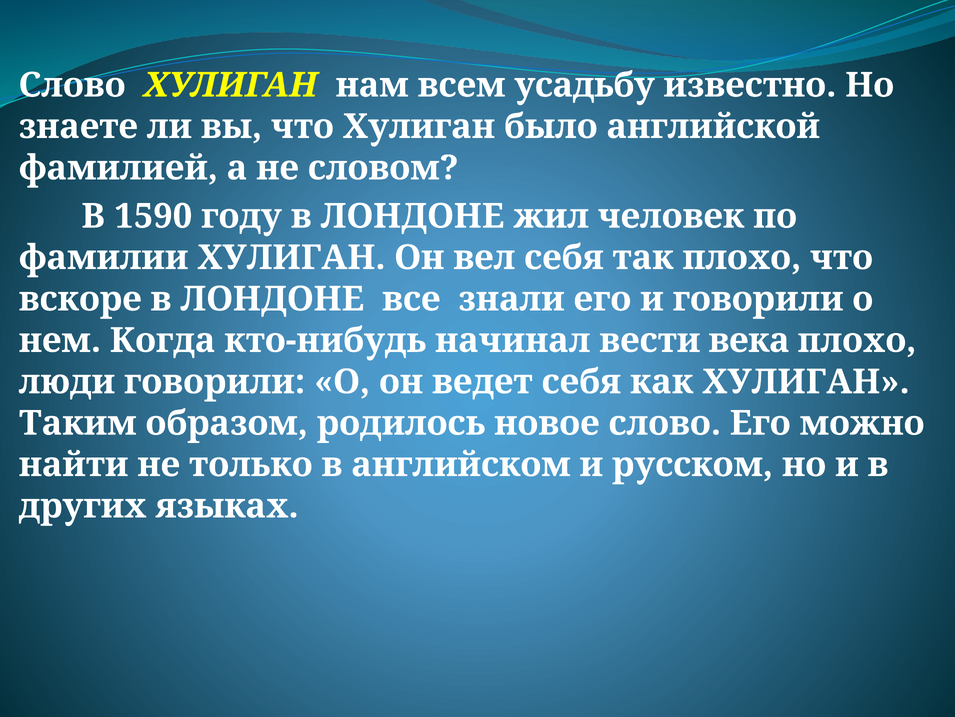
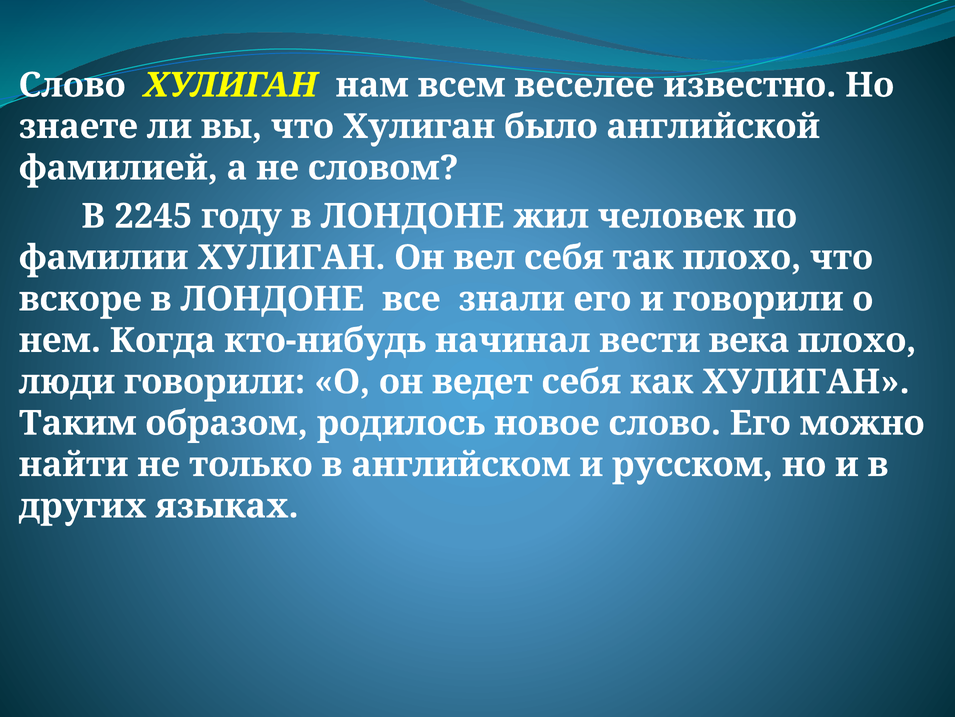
усадьбу: усадьбу -> веселее (584, 85)
1590: 1590 -> 2245 (153, 216)
